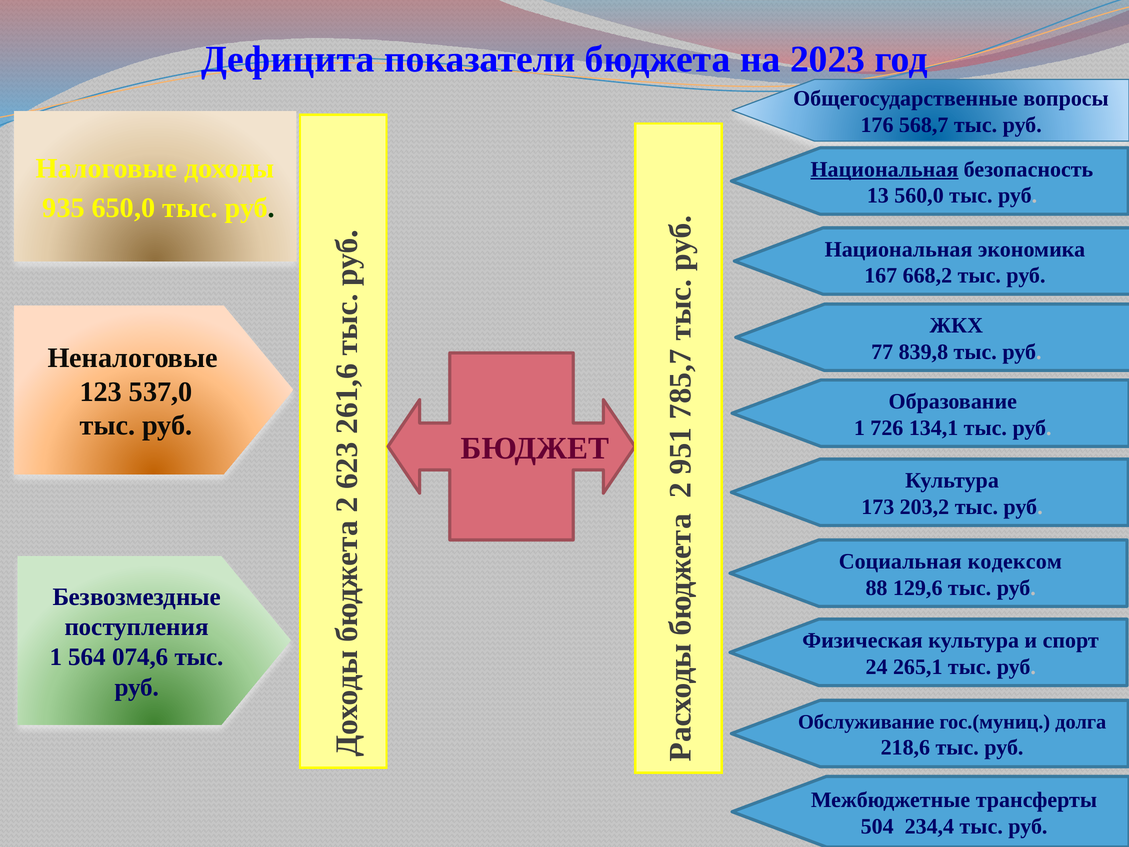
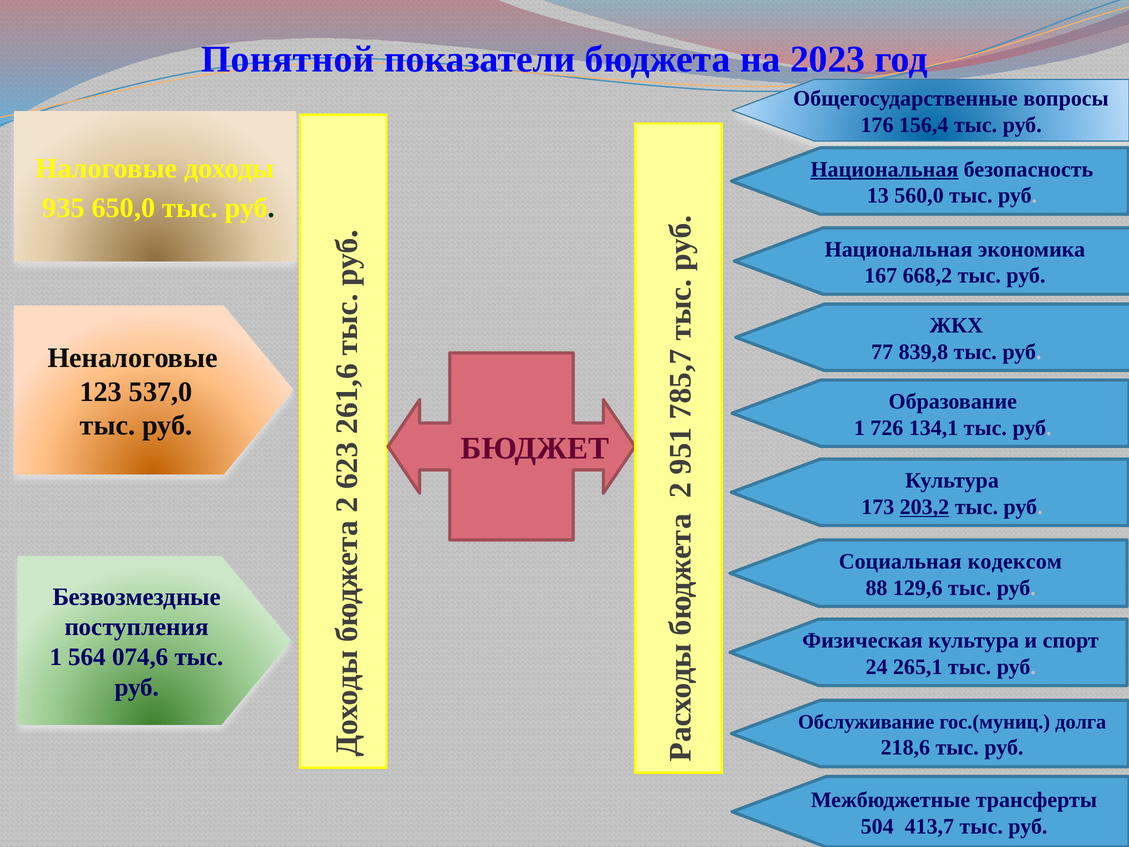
Дефицита: Дефицита -> Понятной (288, 59)
568,7: 568,7 -> 156,4 (924, 125)
203,2 underline: none -> present (924, 507)
234,4: 234,4 -> 413,7 (929, 826)
